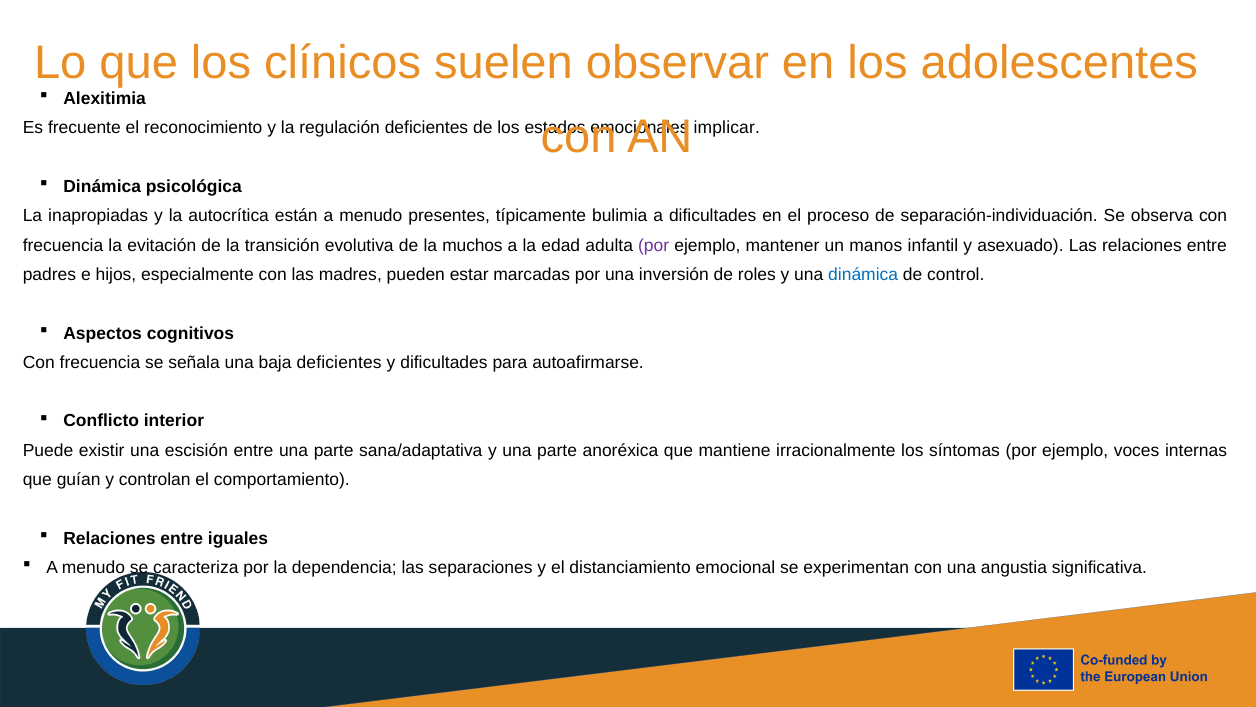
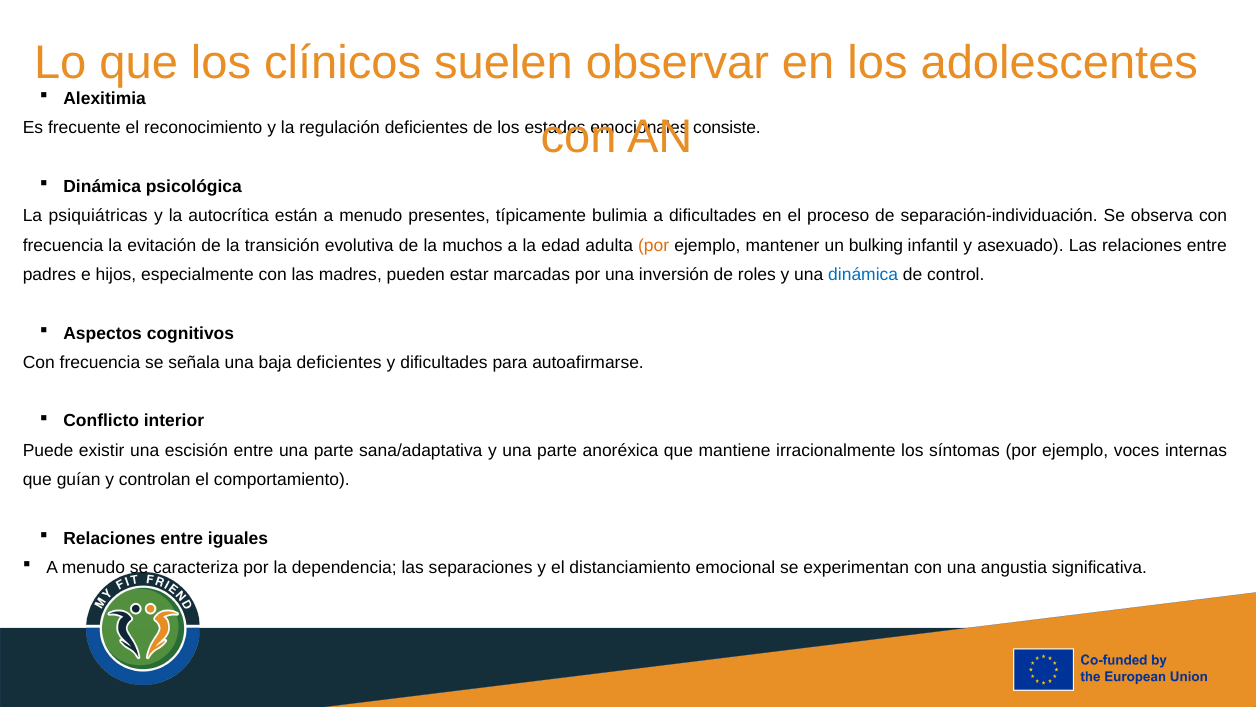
implicar: implicar -> consiste (727, 128)
inapropiadas: inapropiadas -> psiquiátricas (98, 216)
por colour: purple -> orange (654, 245)
manos: manos -> bulking (876, 245)
